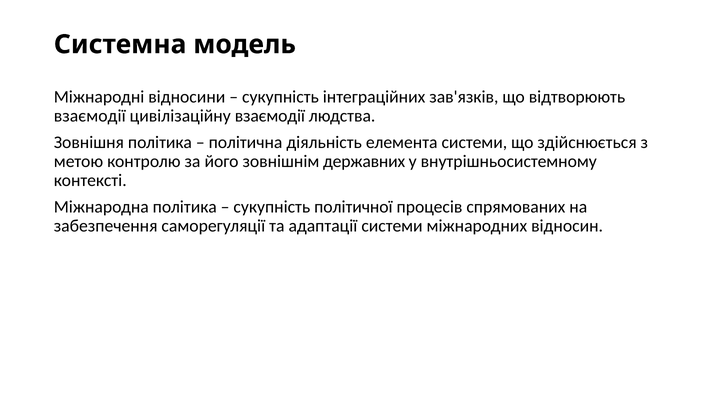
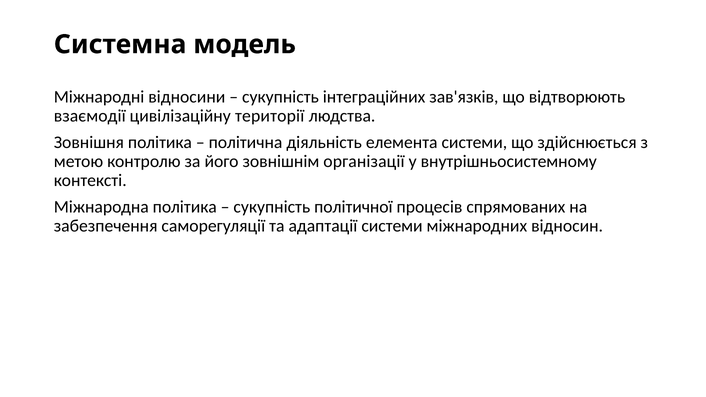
цивілізаційну взаємодії: взаємодії -> території (270, 116)
державних: державних -> організації (364, 161)
